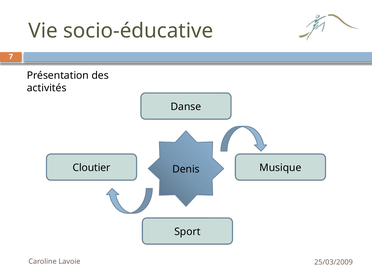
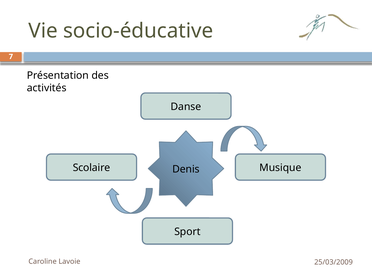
Cloutier: Cloutier -> Scolaire (92, 168)
